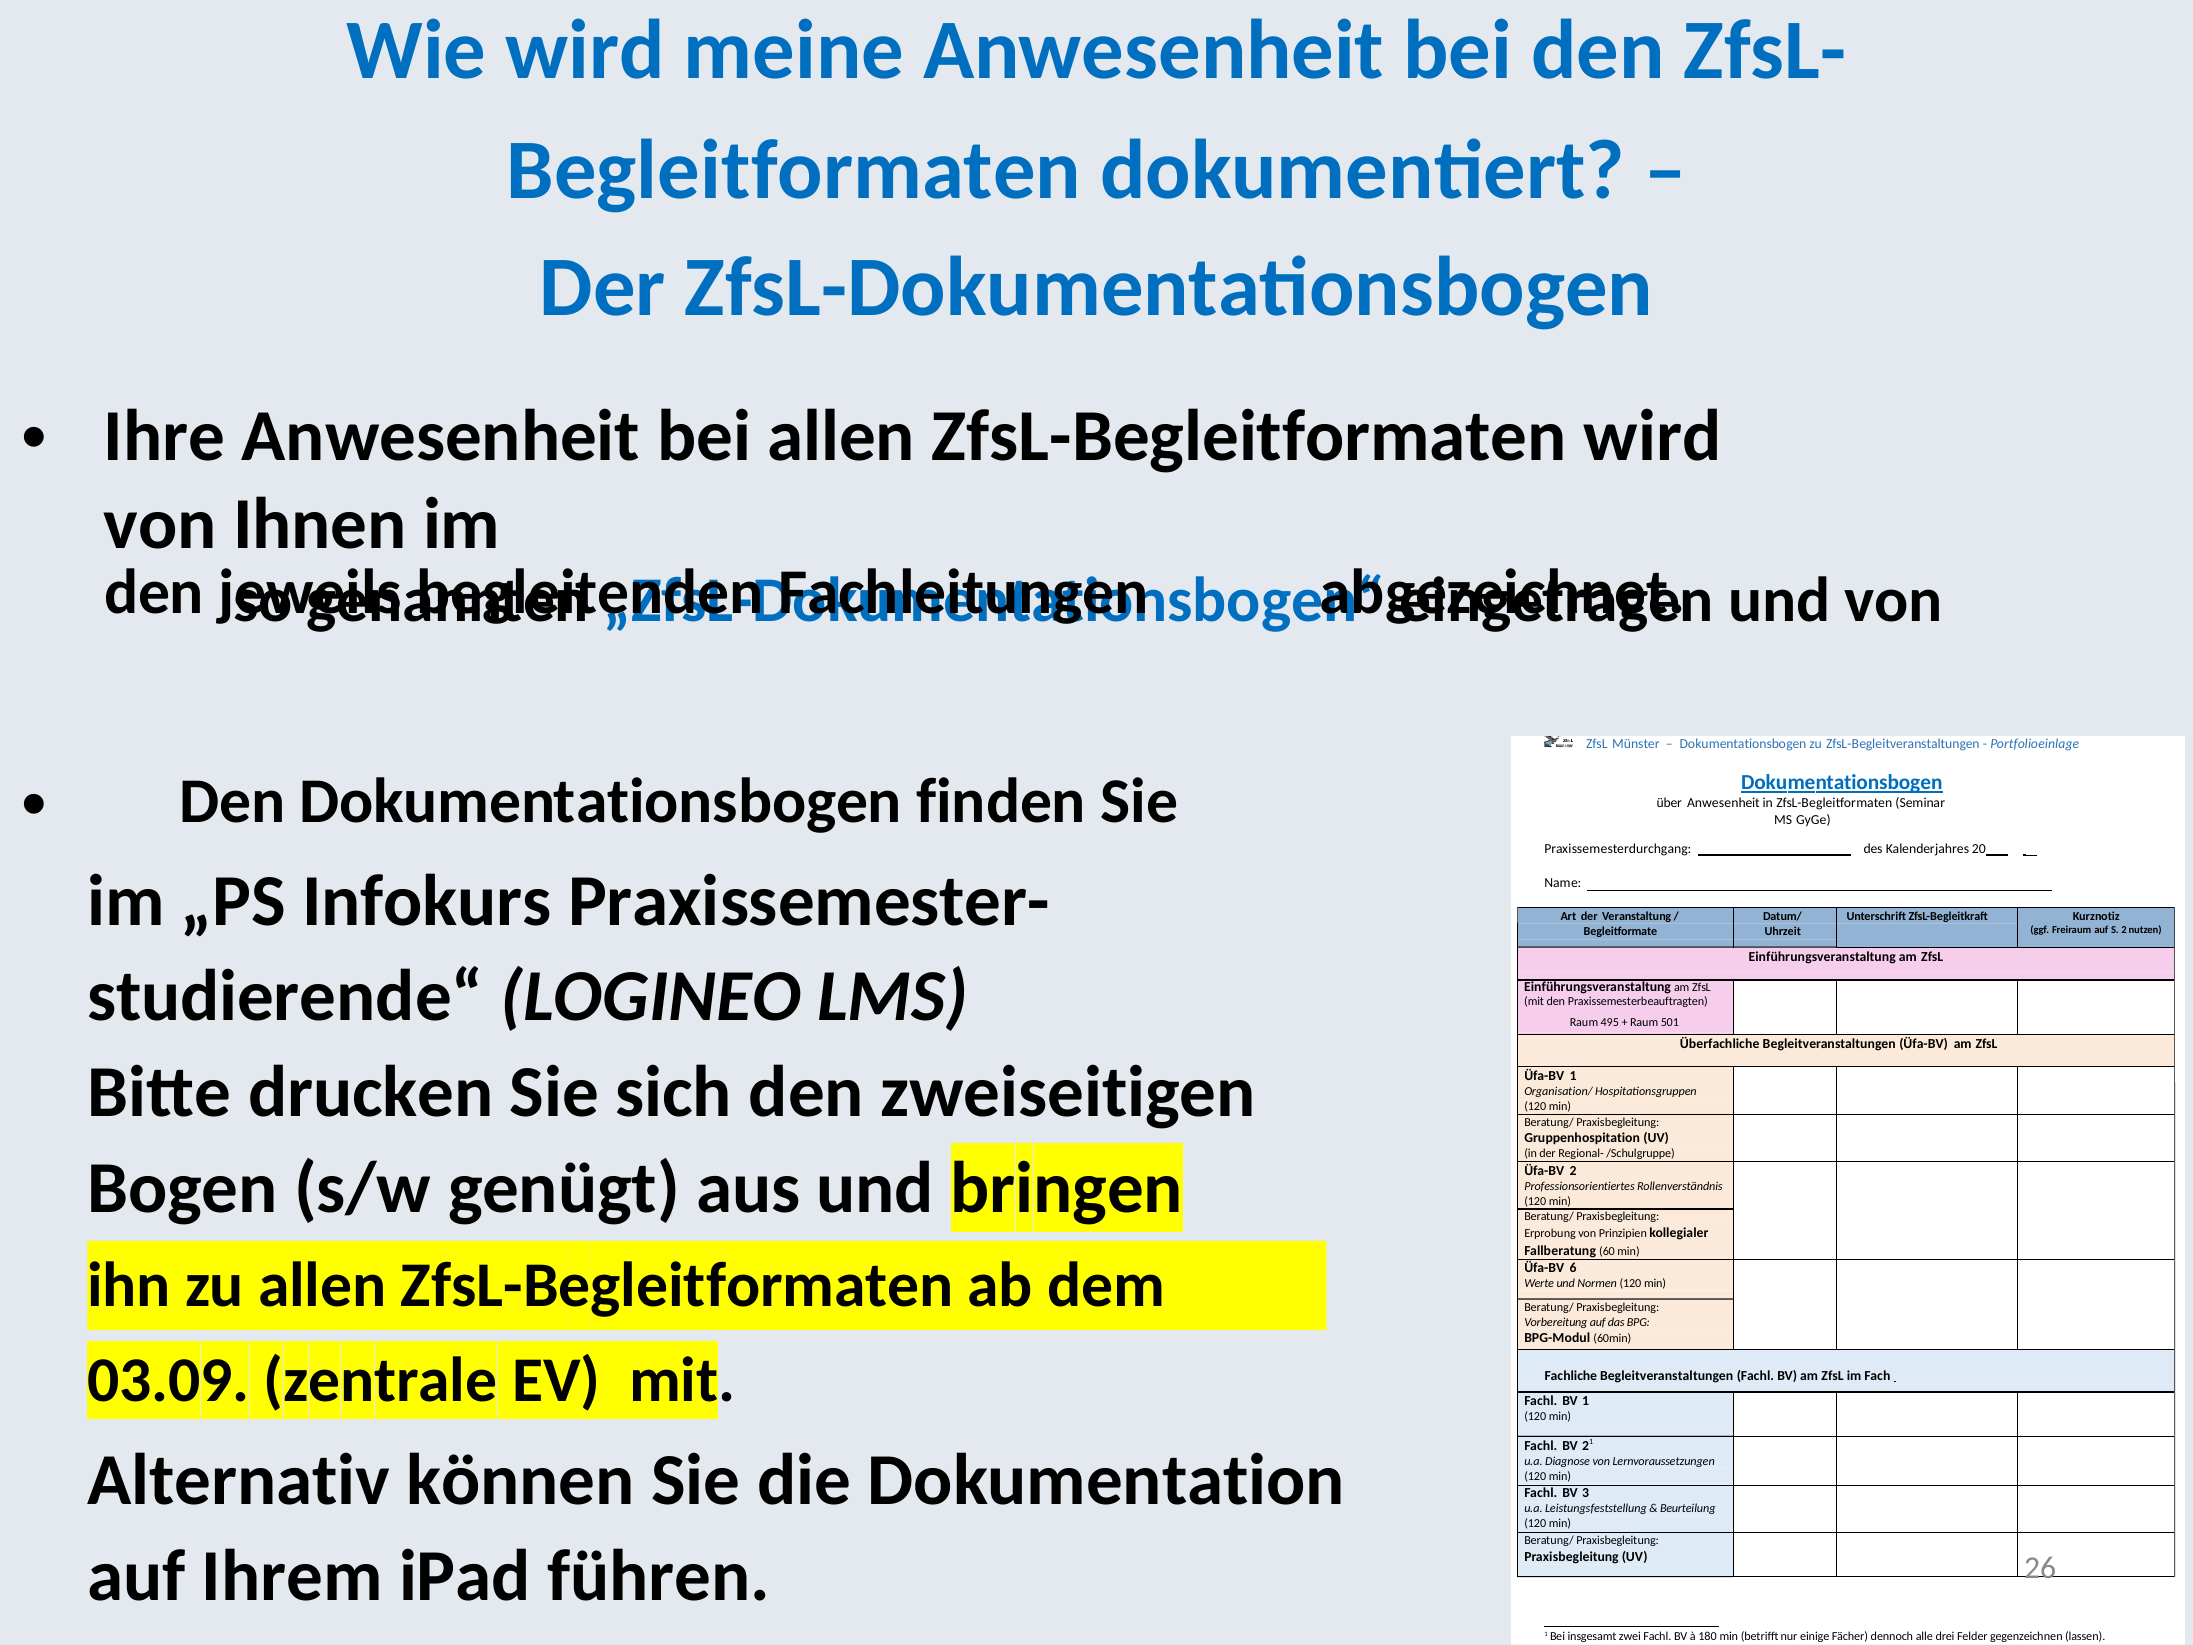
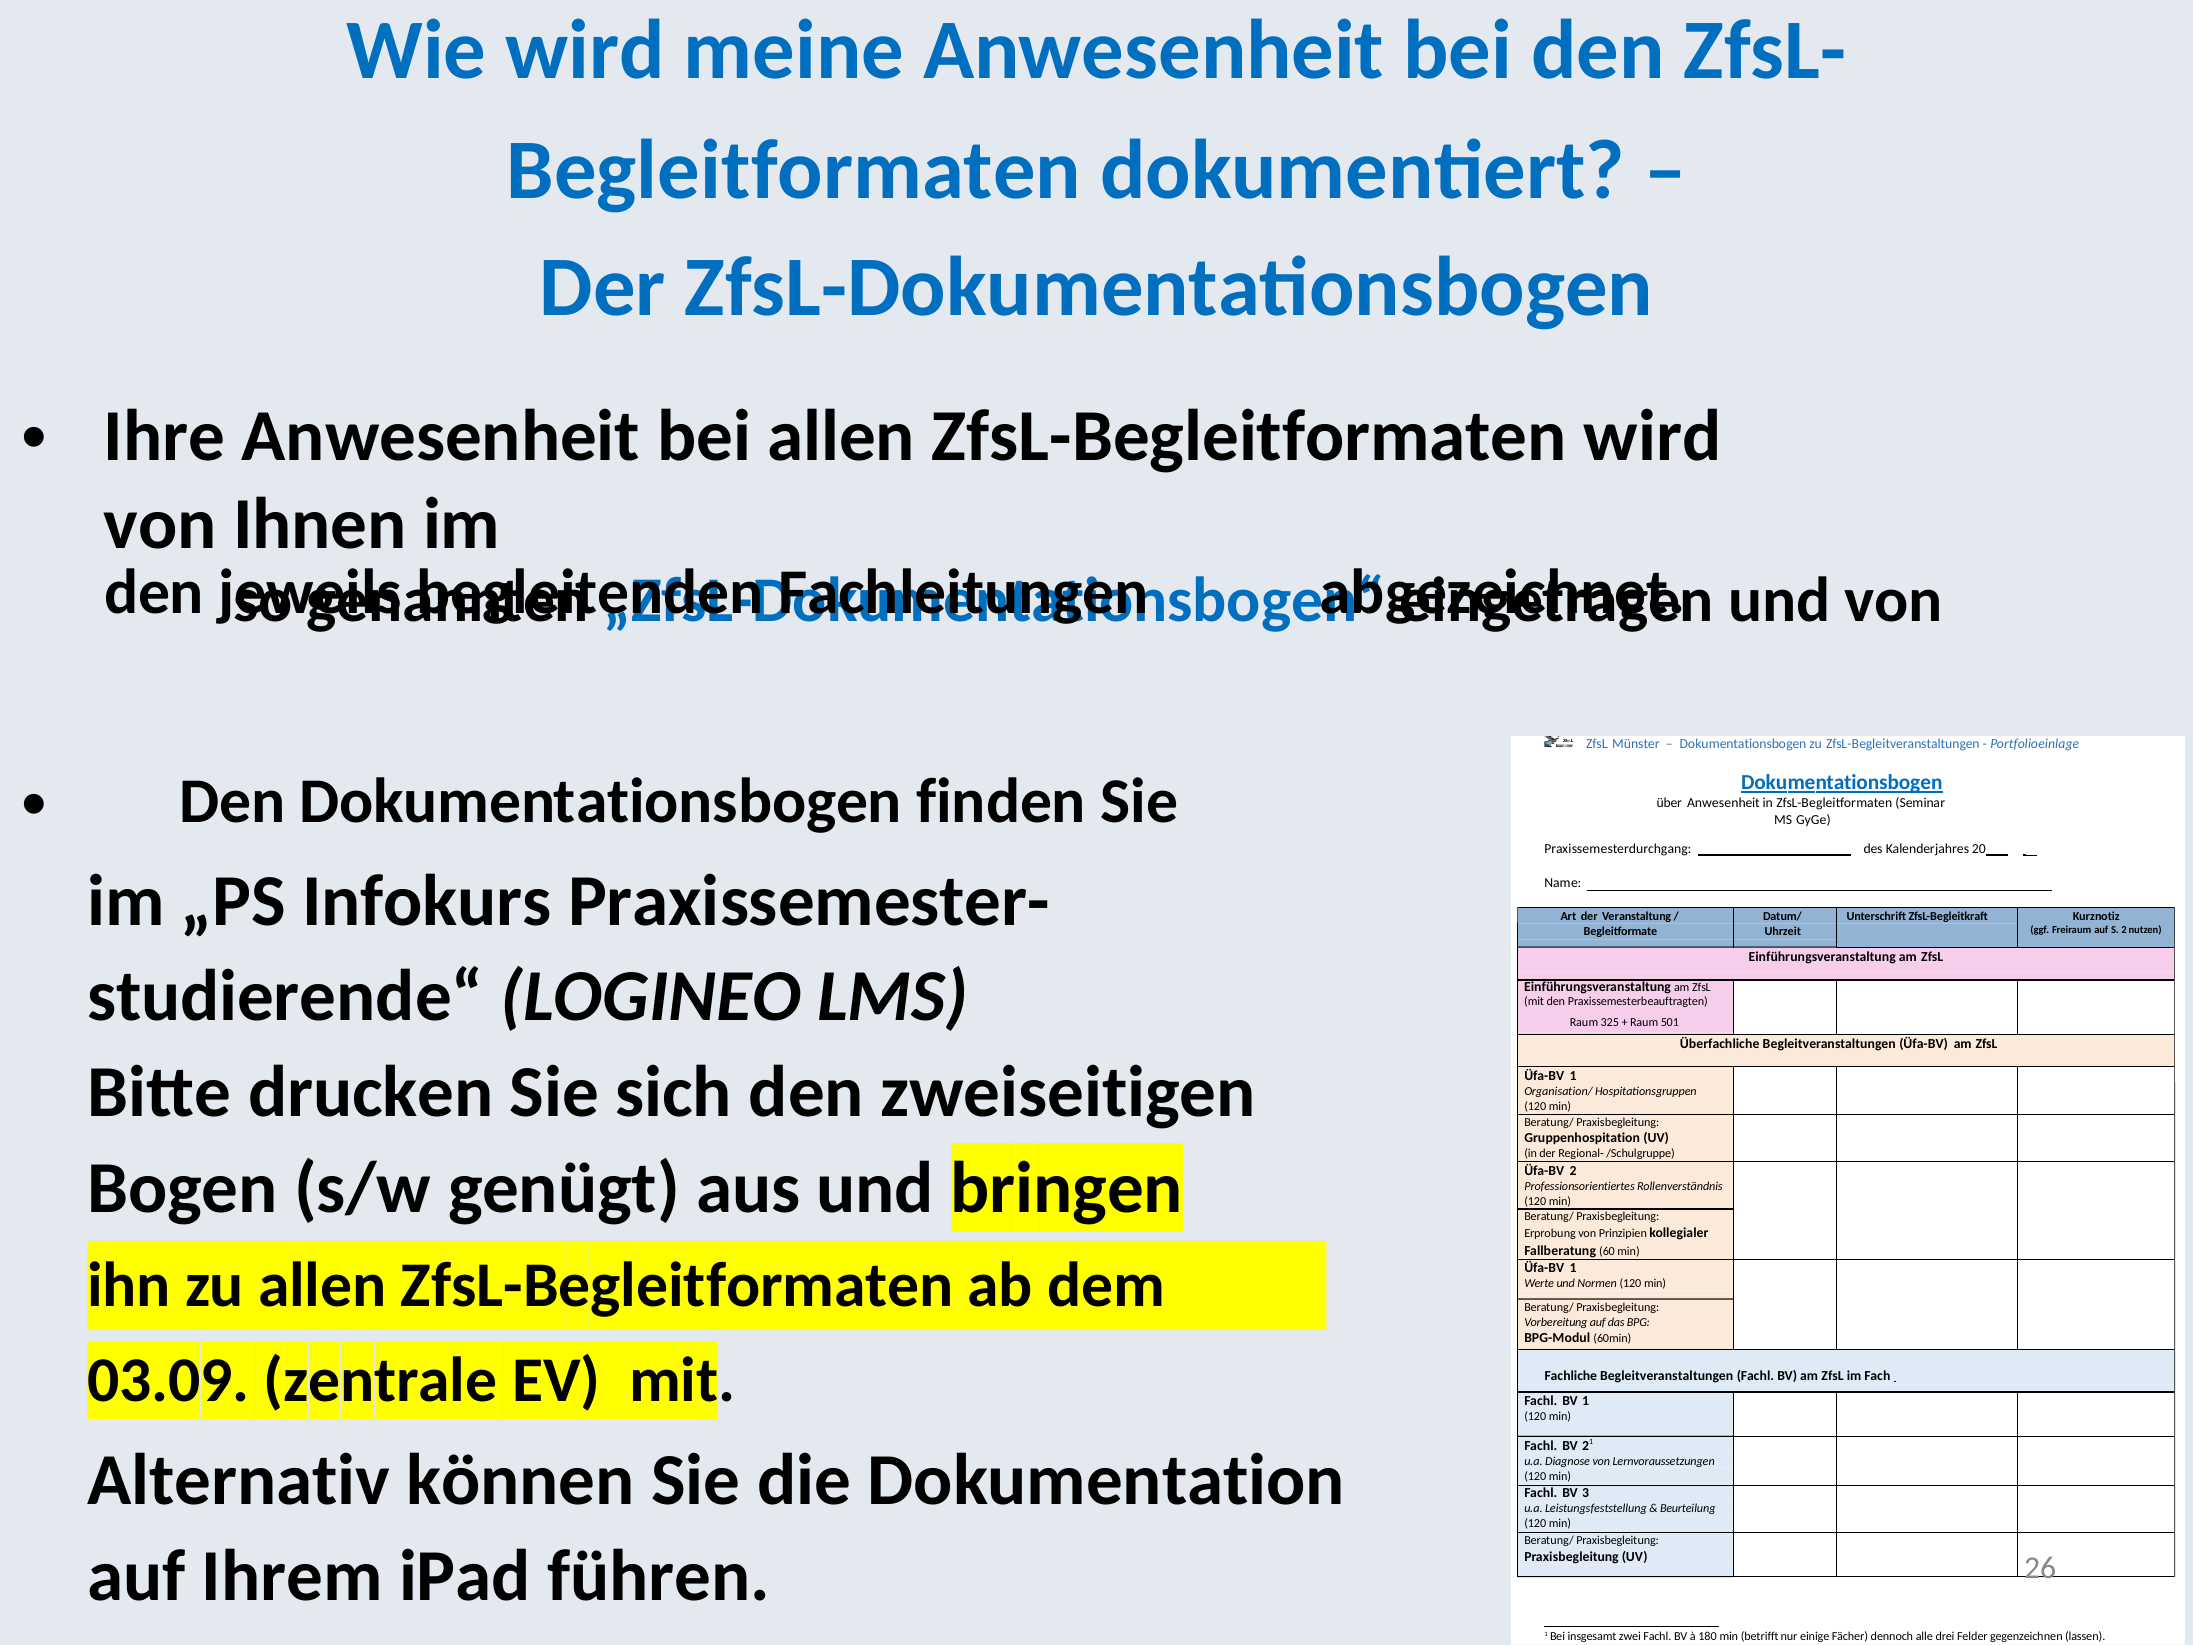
495: 495 -> 325 (1610, 1023)
6: 6 -> 1 (1573, 1268)
